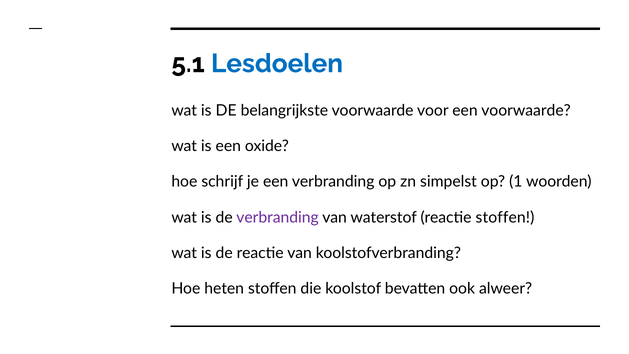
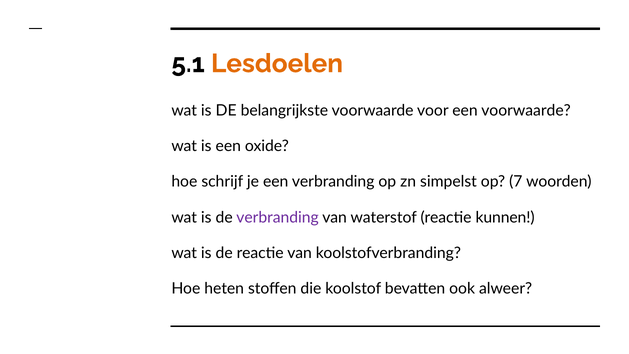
Lesdoelen colour: blue -> orange (277, 63)
1: 1 -> 7 (516, 182)
reactie stoffen: stoffen -> kunnen (505, 217)
